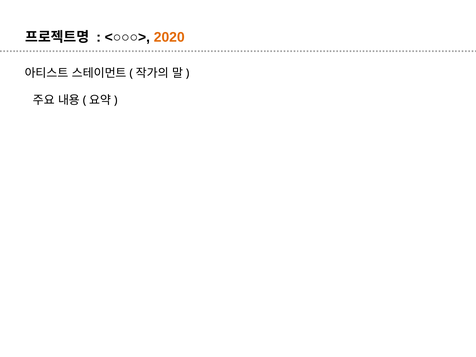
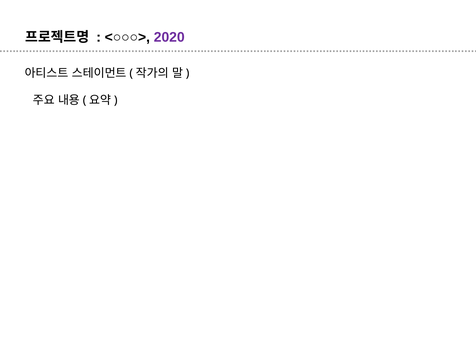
2020 colour: orange -> purple (169, 37)
